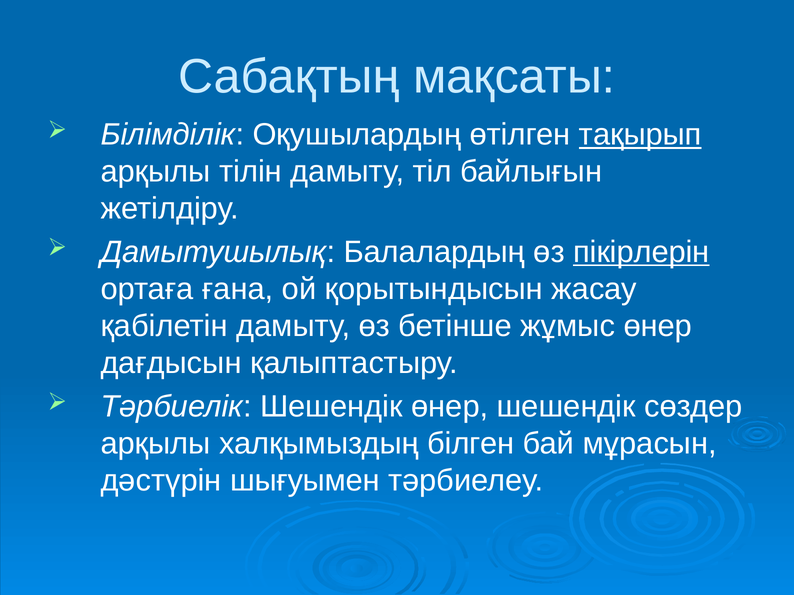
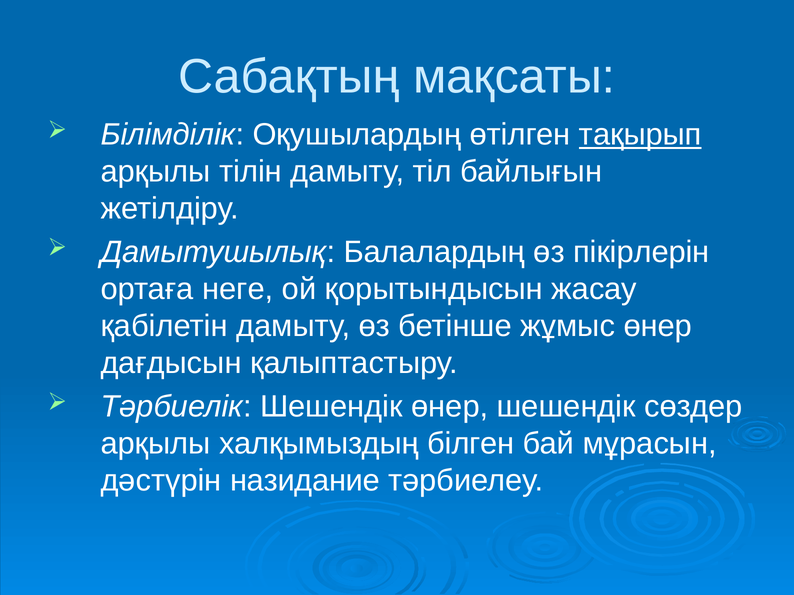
пікірлерін underline: present -> none (641, 252)
ғана: ғана -> неге (238, 289)
шығуымен: шығуымен -> назидание (305, 481)
